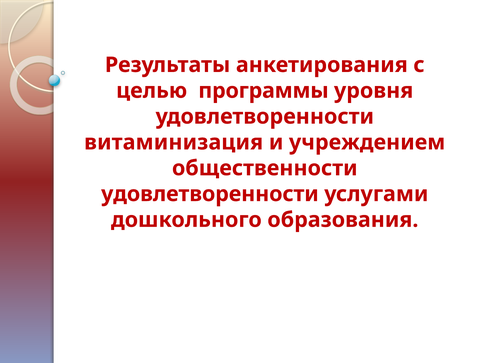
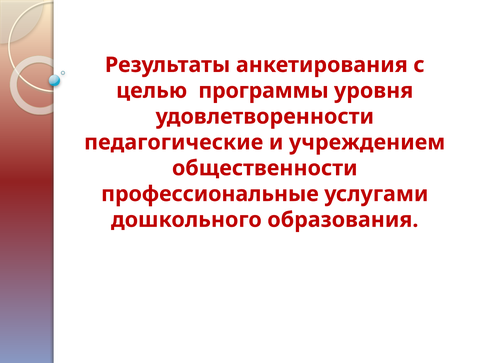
витаминизация: витаминизация -> педагогические (174, 142)
удовлетворенности: удовлетворенности -> профессиональные (210, 194)
